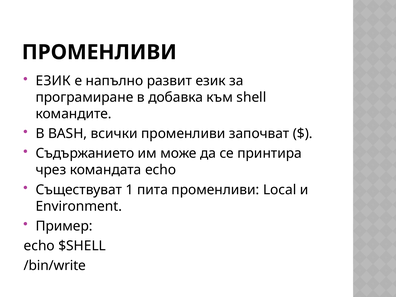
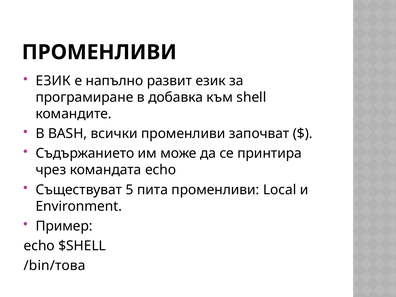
1: 1 -> 5 (130, 190)
/bin/write: /bin/write -> /bin/това (55, 266)
